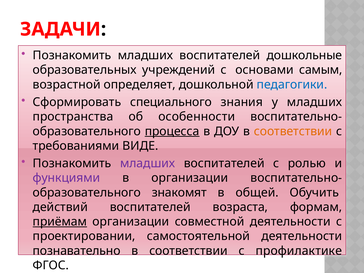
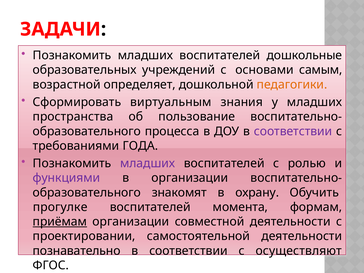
педагогики colour: blue -> orange (292, 85)
специального: специального -> виртуальным (171, 102)
особенности: особенности -> пользование (197, 117)
процесса underline: present -> none (172, 131)
соответствии colour: orange -> purple (293, 131)
ВИДЕ: ВИДЕ -> ГОДА (140, 146)
общей: общей -> охрану (257, 193)
действий: действий -> прогулке (60, 207)
возраста: возраста -> момента (240, 207)
профилактике: профилактике -> осуществляют (299, 251)
